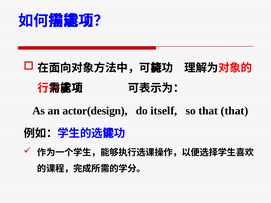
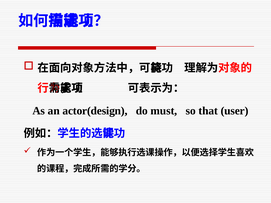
itself: itself -> must (164, 111)
that that: that -> user (235, 111)
